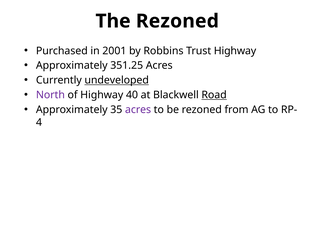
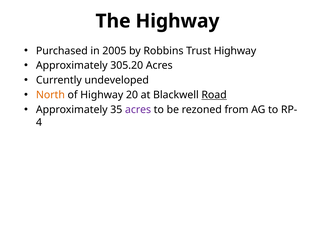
The Rezoned: Rezoned -> Highway (178, 21)
2001: 2001 -> 2005 (114, 51)
351.25: 351.25 -> 305.20 (127, 65)
undeveloped underline: present -> none (117, 80)
North colour: purple -> orange (50, 95)
40: 40 -> 20 (132, 95)
